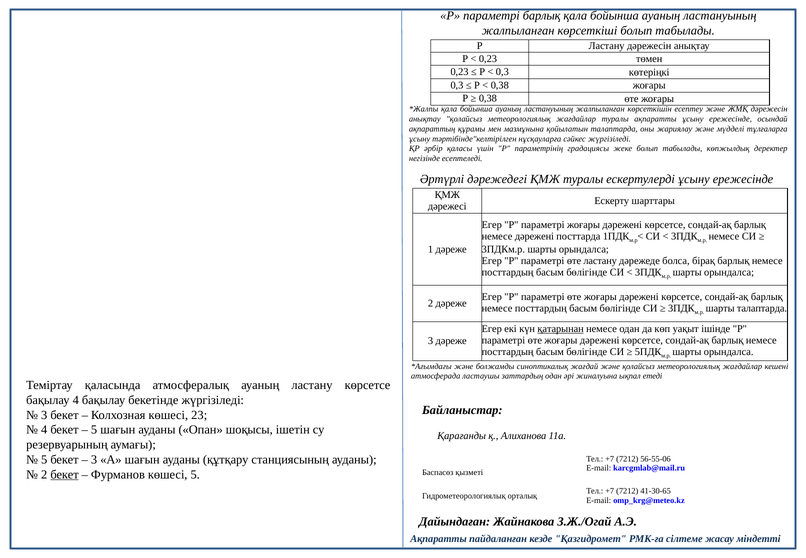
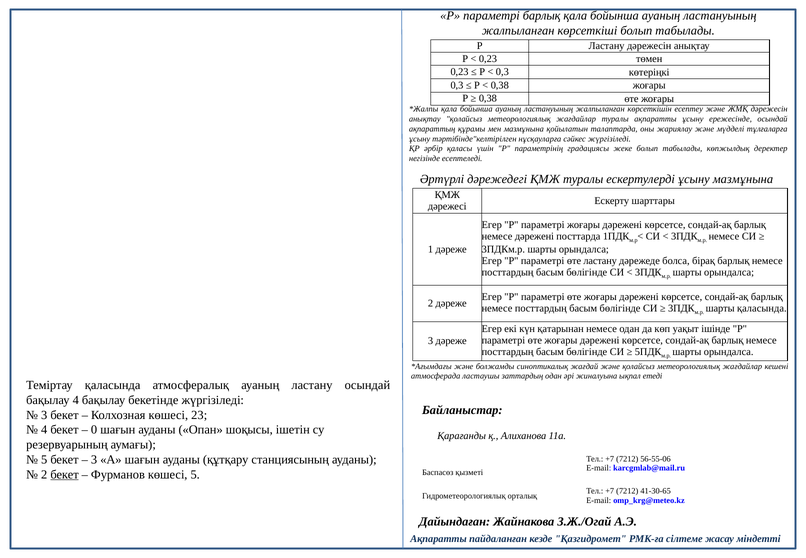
ескертулерді ұсыну ережесінде: ережесінде -> мазмұнына (743, 179)
шарты талаптарда: талаптарда -> қаласында (762, 308)
қатарынан underline: present -> none (561, 329)
ластану көрсетсе: көрсетсе -> осындай (367, 385)
5: 5 -> 0 (94, 430)
